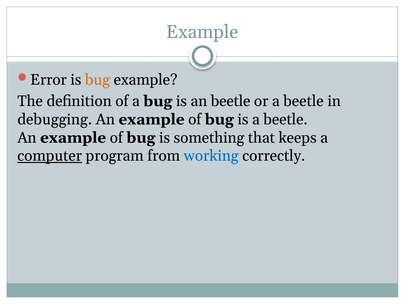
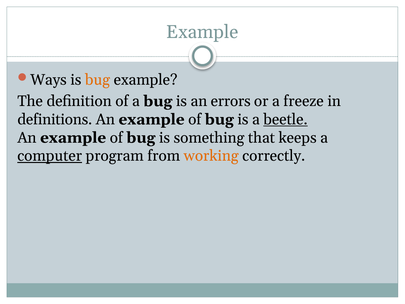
Error: Error -> Ways (48, 80)
an beetle: beetle -> errors (231, 101)
or a beetle: beetle -> freeze (304, 101)
debugging: debugging -> definitions (55, 119)
beetle underline: none -> present (286, 119)
working colour: blue -> orange (211, 156)
